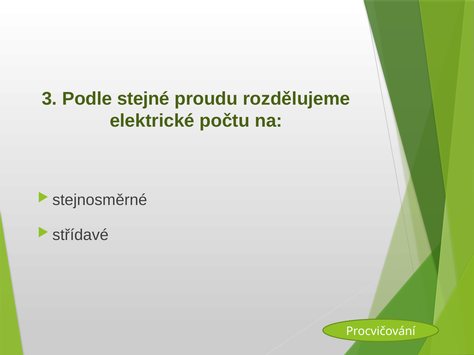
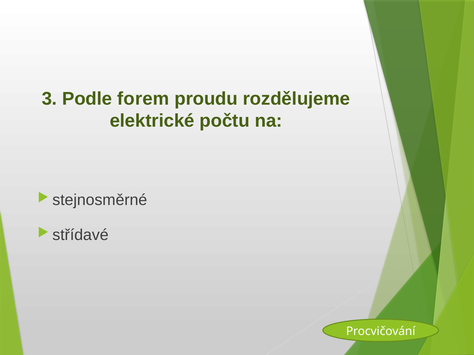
stejné: stejné -> forem (143, 99)
